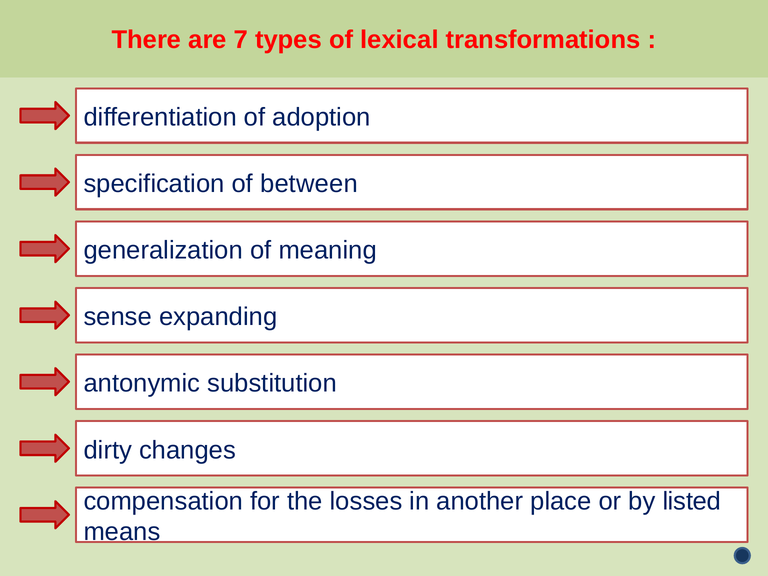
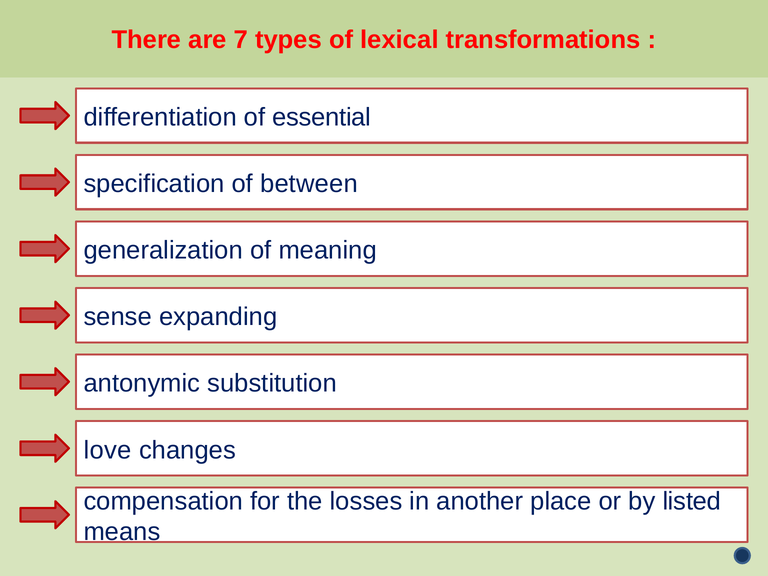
adoption: adoption -> essential (322, 117)
dirty: dirty -> love (108, 450)
